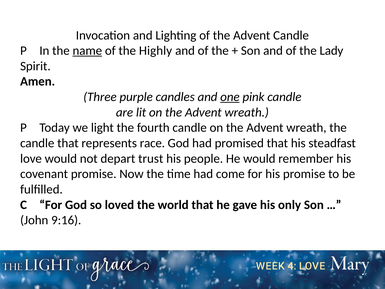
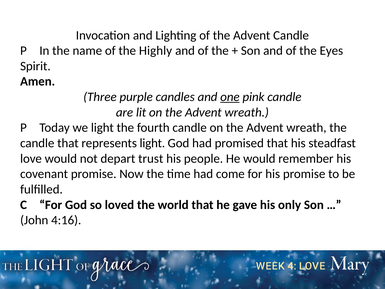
name underline: present -> none (87, 51)
Lady: Lady -> Eyes (331, 51)
represents race: race -> light (152, 143)
9:16: 9:16 -> 4:16 (66, 220)
